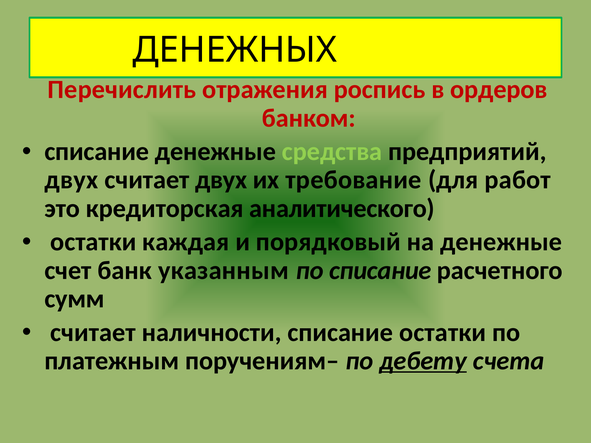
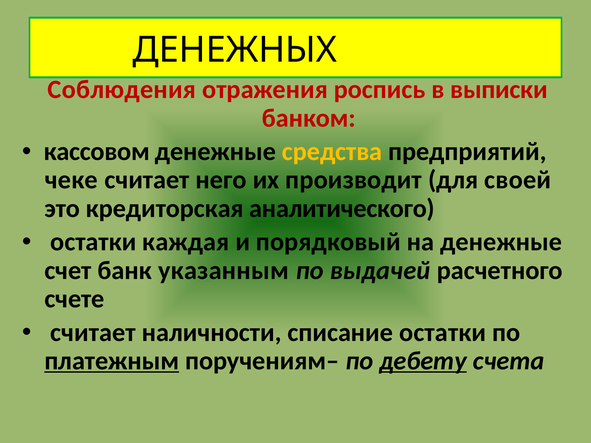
Перечислить: Перечислить -> Соблюдения (122, 90)
ордеров: ордеров -> выписки (499, 90)
списание: списание -> кассовом (97, 152)
средства colour: light green -> yellow (332, 152)
двух: двух -> чеке (71, 180)
считает двух: двух -> него (221, 180)
требование: требование -> производит (354, 180)
работ: работ -> своей (518, 180)
по списание: списание -> выдачей (380, 271)
сумм: сумм -> счете (74, 299)
платежным underline: none -> present (112, 361)
